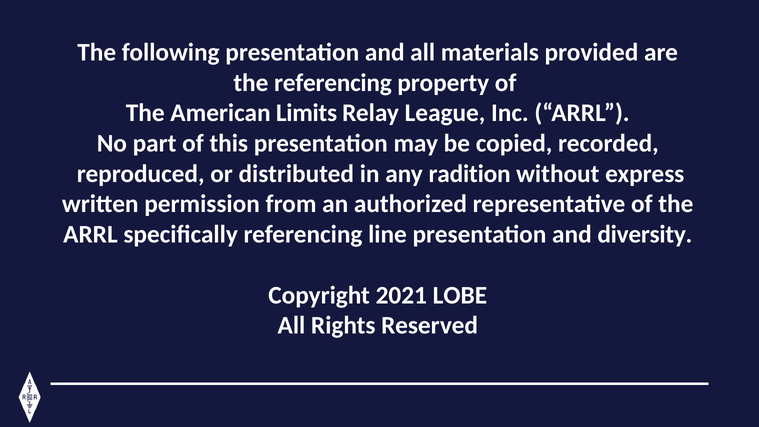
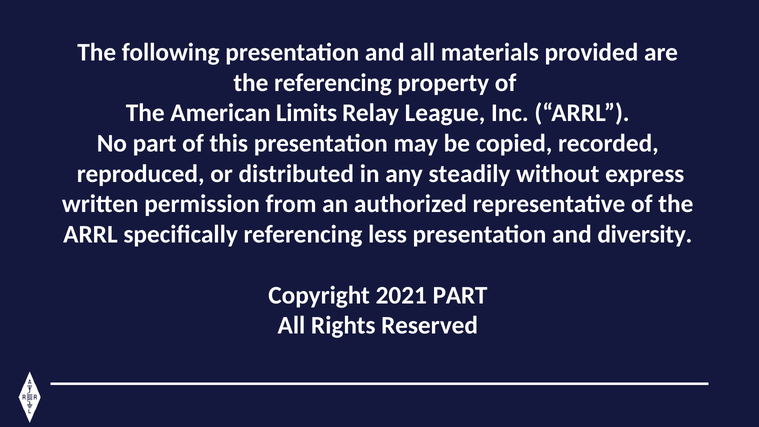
radition: radition -> steadily (470, 174)
line: line -> less (388, 234)
2021 LOBE: LOBE -> PART (460, 295)
